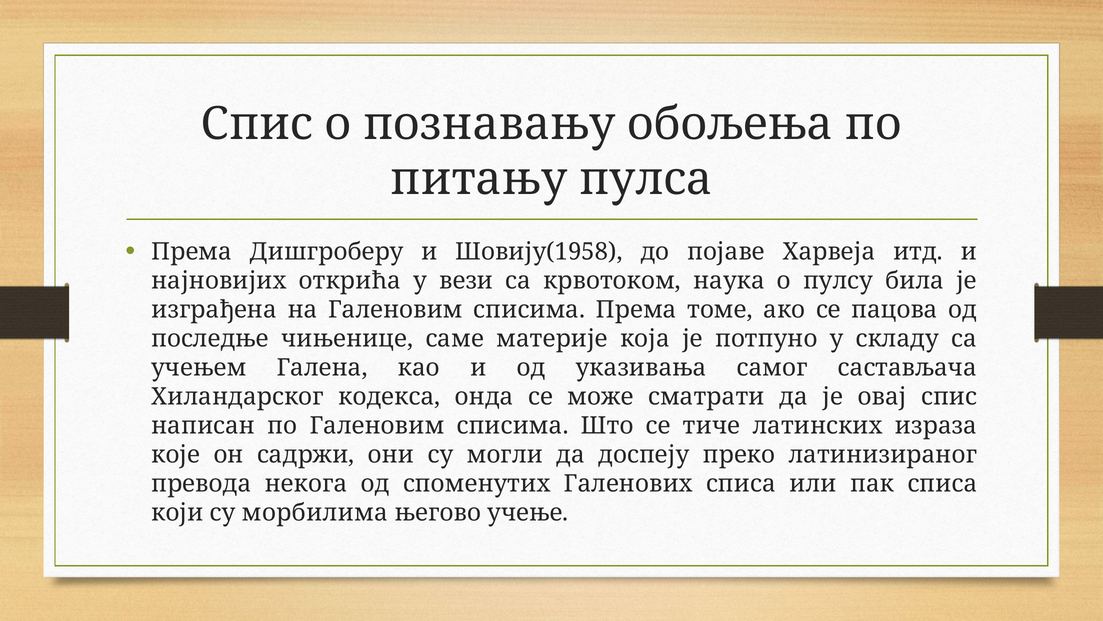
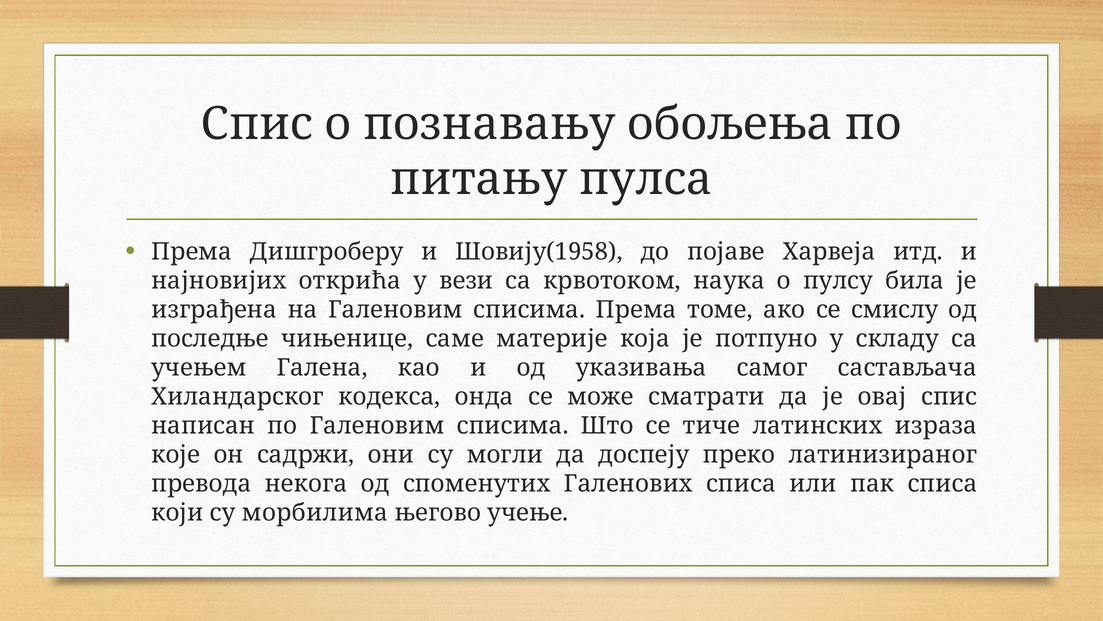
пацова: пацова -> смислу (895, 310)
